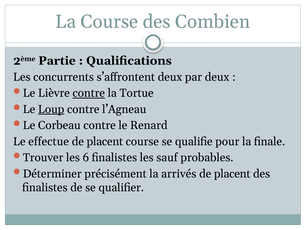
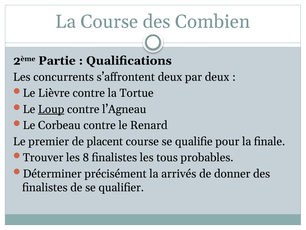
contre underline: present -> none (89, 93)
effectue: effectue -> premier (49, 141)
6: 6 -> 8 (86, 157)
sauf: sauf -> tous (167, 157)
placent: placent -> donner (232, 173)
